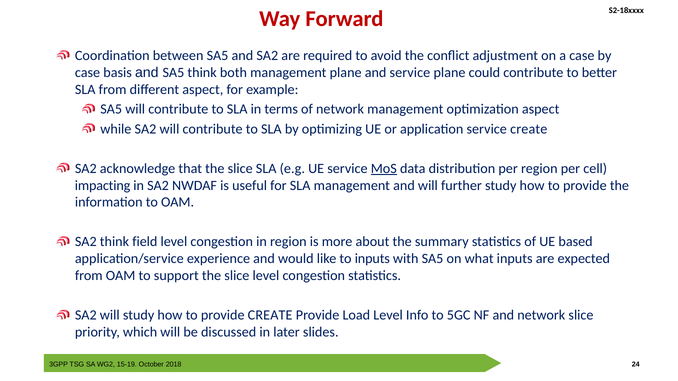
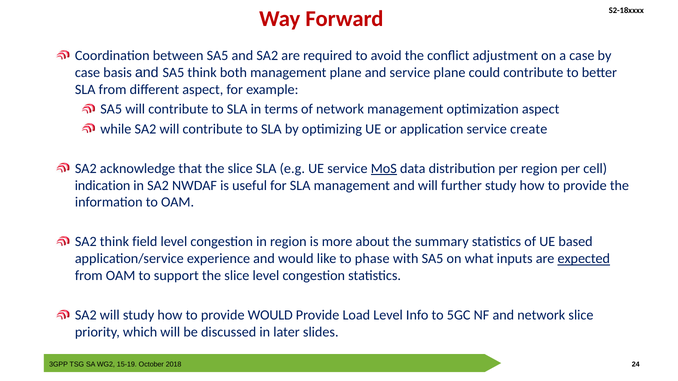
impacting: impacting -> indication (103, 186)
to inputs: inputs -> phase (372, 259)
expected underline: none -> present (584, 259)
provide CREATE: CREATE -> WOULD (270, 316)
